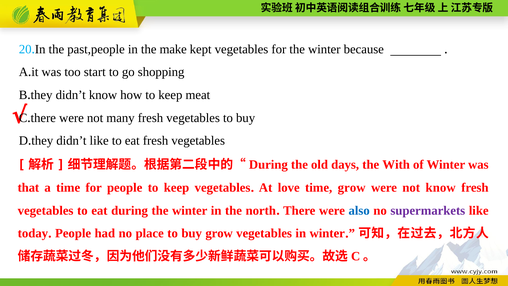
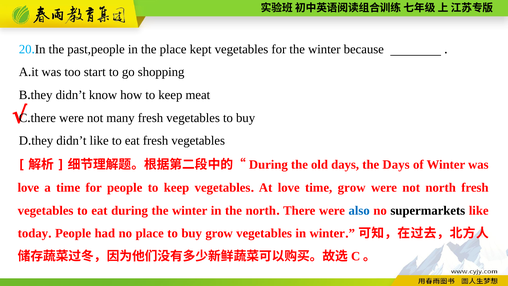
the make: make -> place (173, 49)
the With: With -> Days (396, 165)
that: that -> love (28, 187)
not know: know -> north (441, 187)
supermarkets colour: purple -> black (428, 210)
